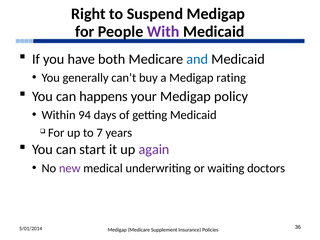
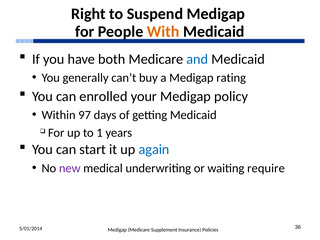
With colour: purple -> orange (163, 32)
happens: happens -> enrolled (103, 96)
94: 94 -> 97 (85, 115)
7: 7 -> 1 (100, 133)
again colour: purple -> blue (154, 150)
doctors: doctors -> require (266, 168)
